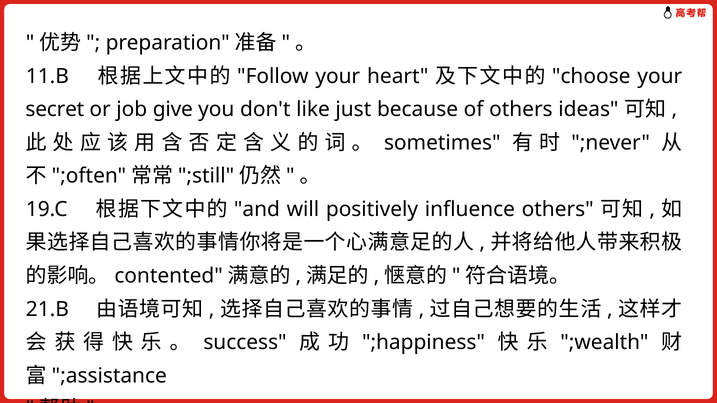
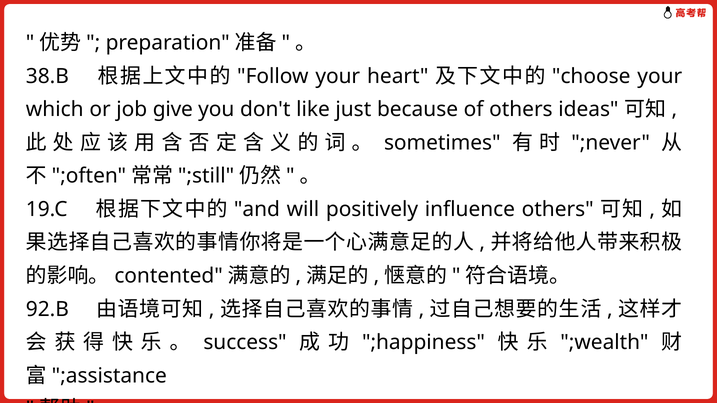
11.B: 11.B -> 38.B (47, 76)
secret: secret -> which (55, 110)
21.B: 21.B -> 92.B (47, 309)
